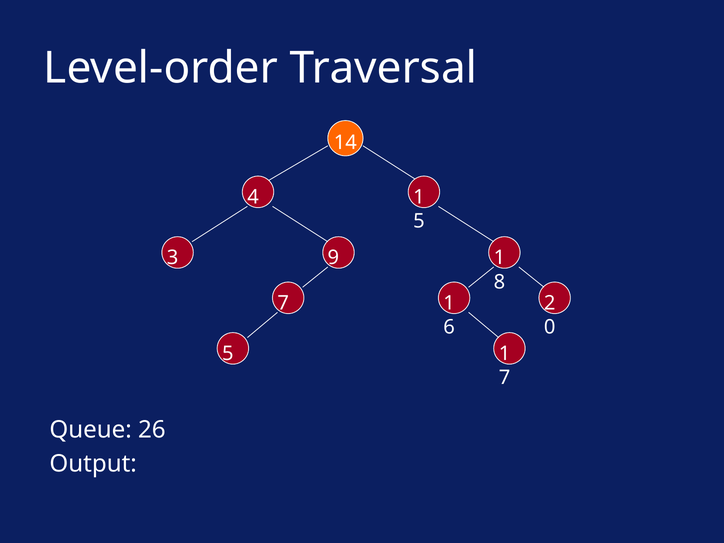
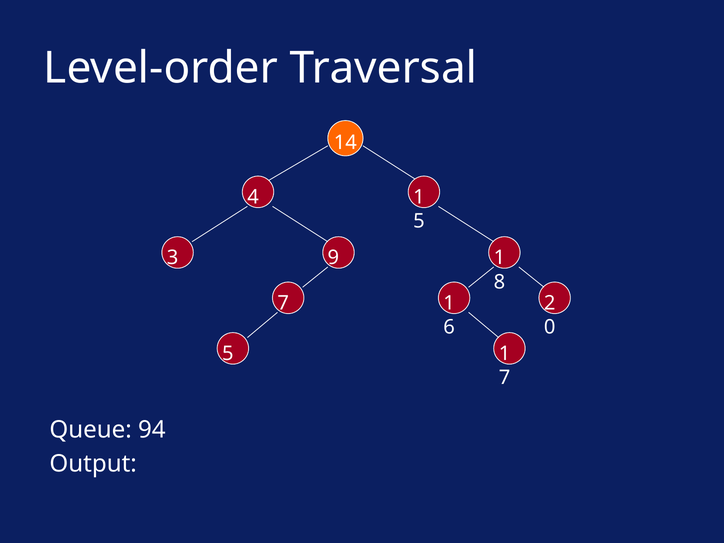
26: 26 -> 94 (152, 430)
